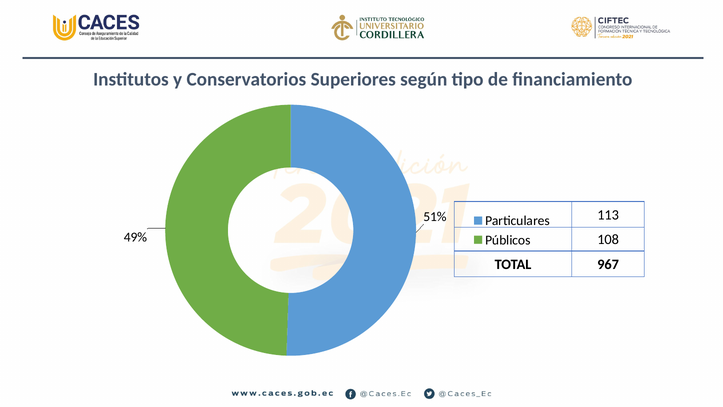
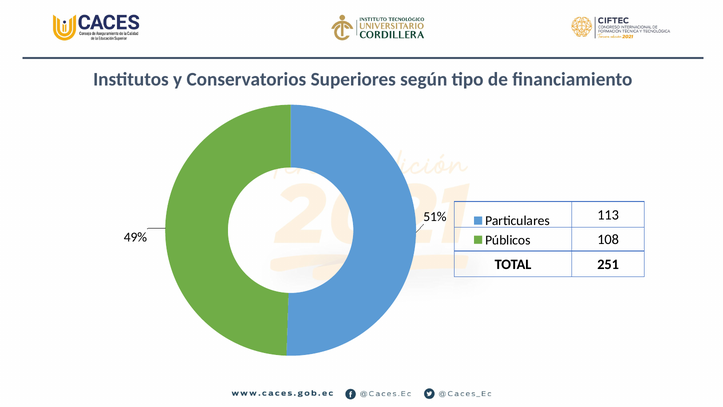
967: 967 -> 251 (608, 264)
